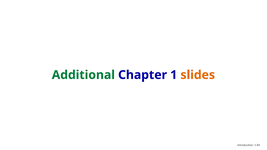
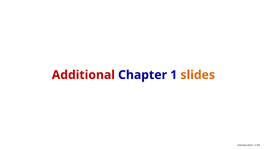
Additional colour: green -> red (83, 75)
